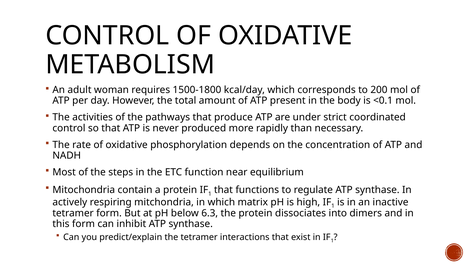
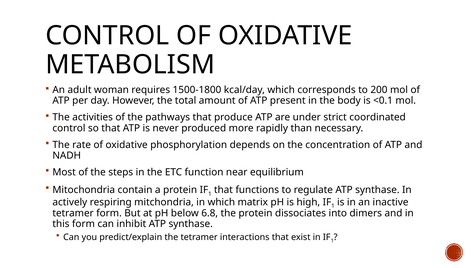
6.3: 6.3 -> 6.8 (210, 213)
